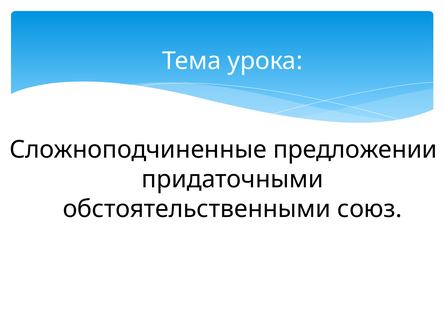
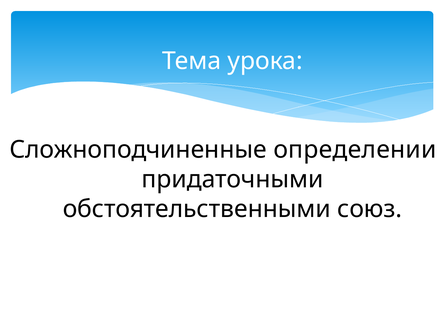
предложении: предложении -> определении (355, 150)
